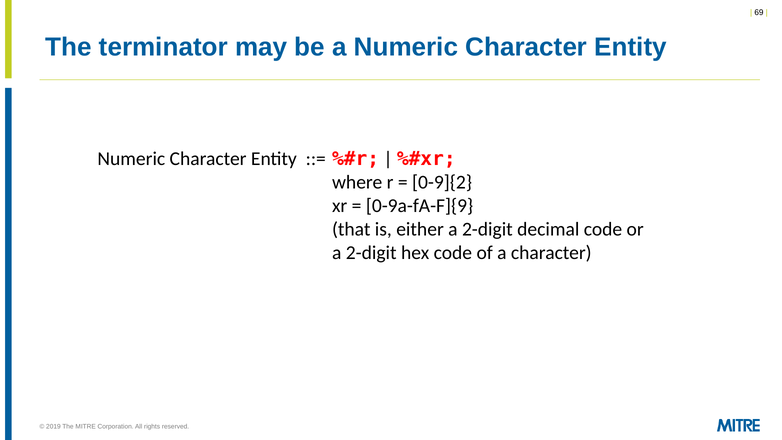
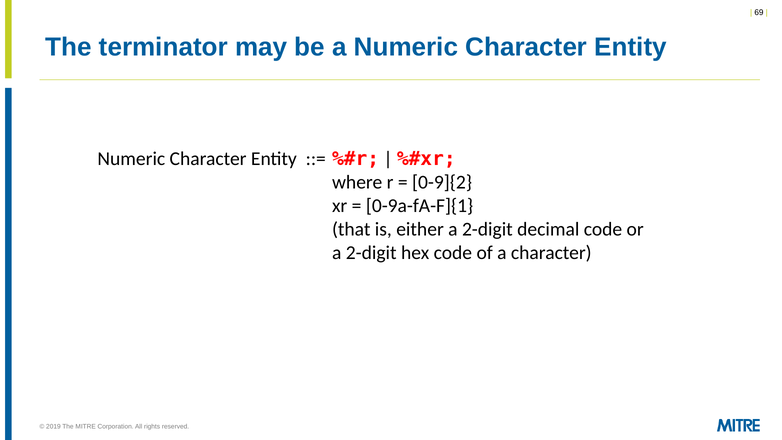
0-9a-fA-F]{9: 0-9a-fA-F]{9 -> 0-9a-fA-F]{1 (420, 206)
